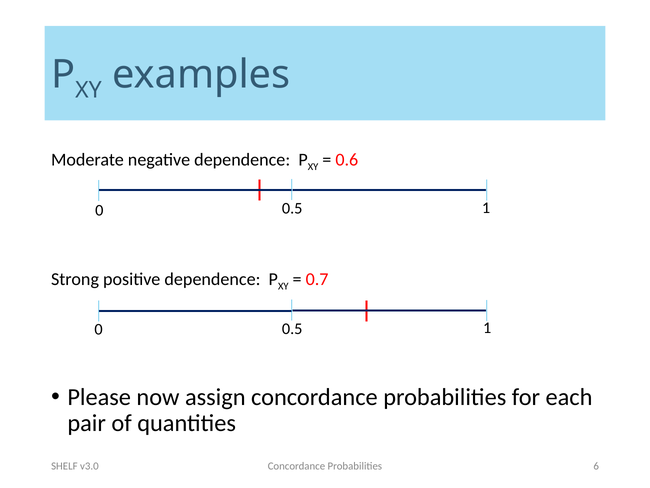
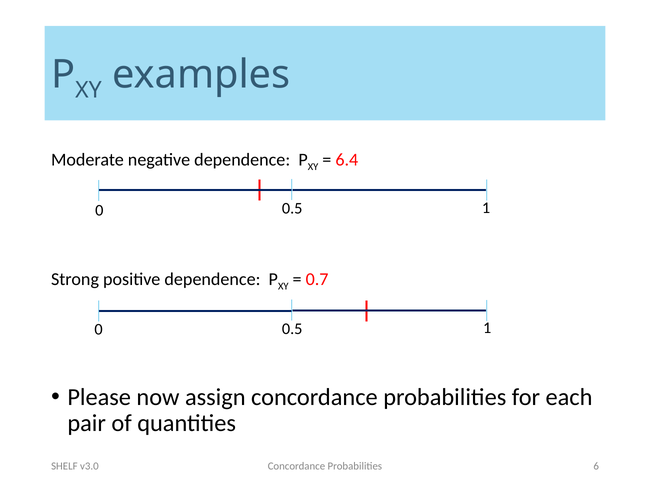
0.6: 0.6 -> 6.4 (347, 160)
